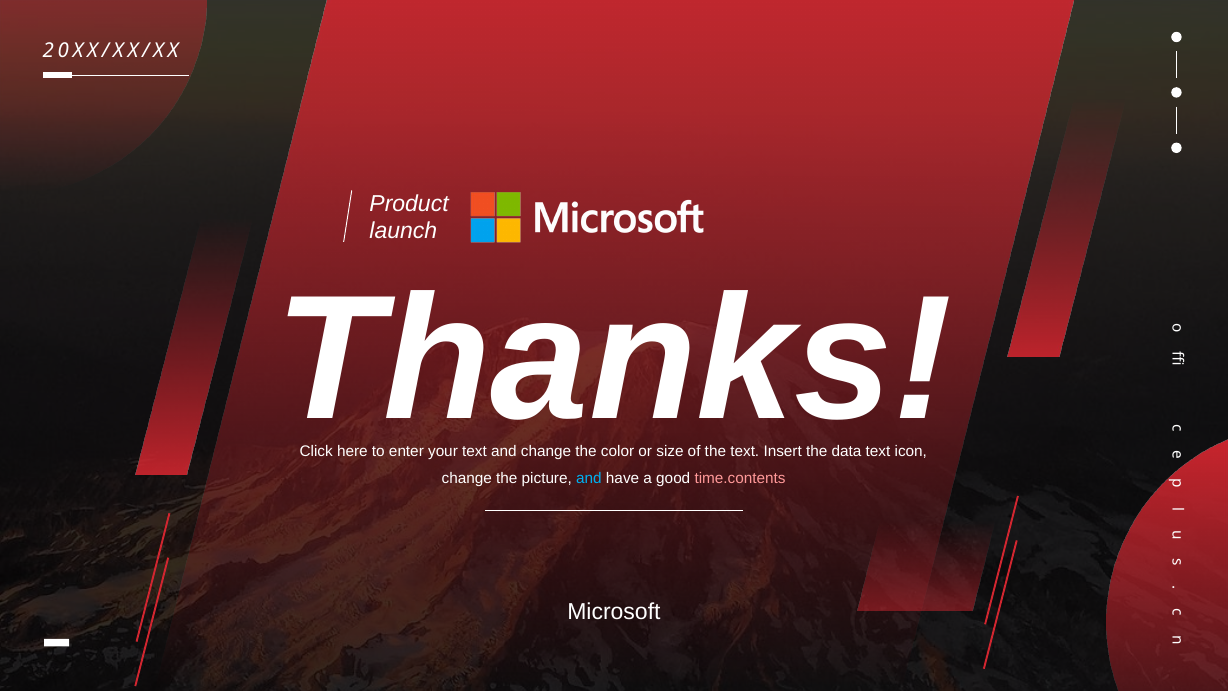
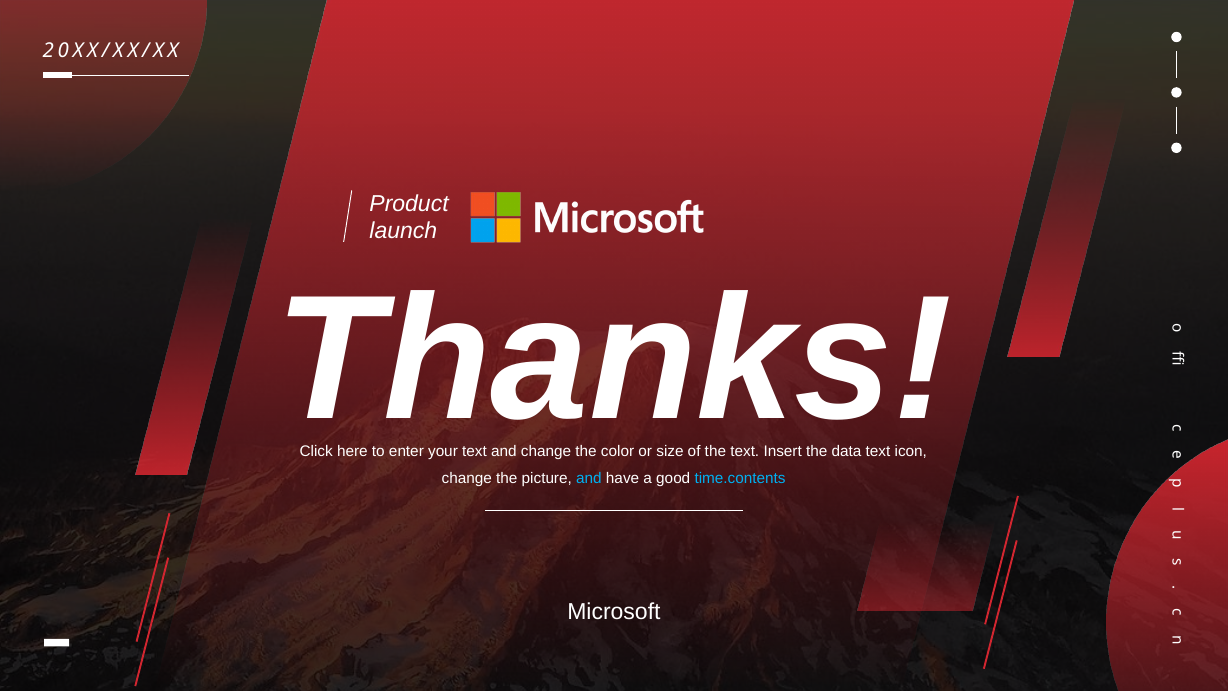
time.contents colour: pink -> light blue (740, 479)
